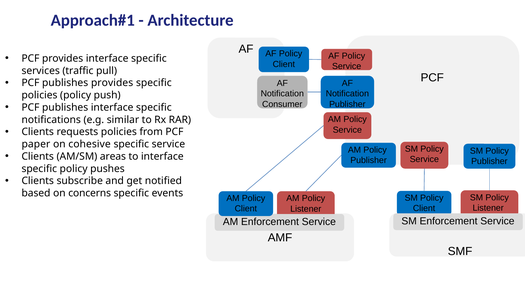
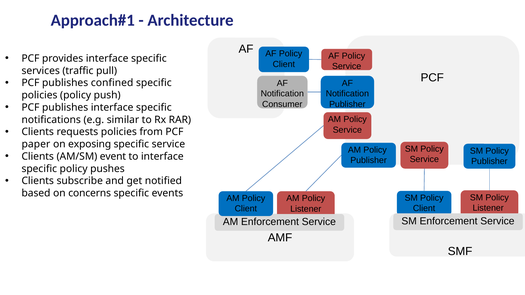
publishes provides: provides -> confined (112, 83)
cohesive: cohesive -> exposing (90, 144)
areas: areas -> event (113, 157)
